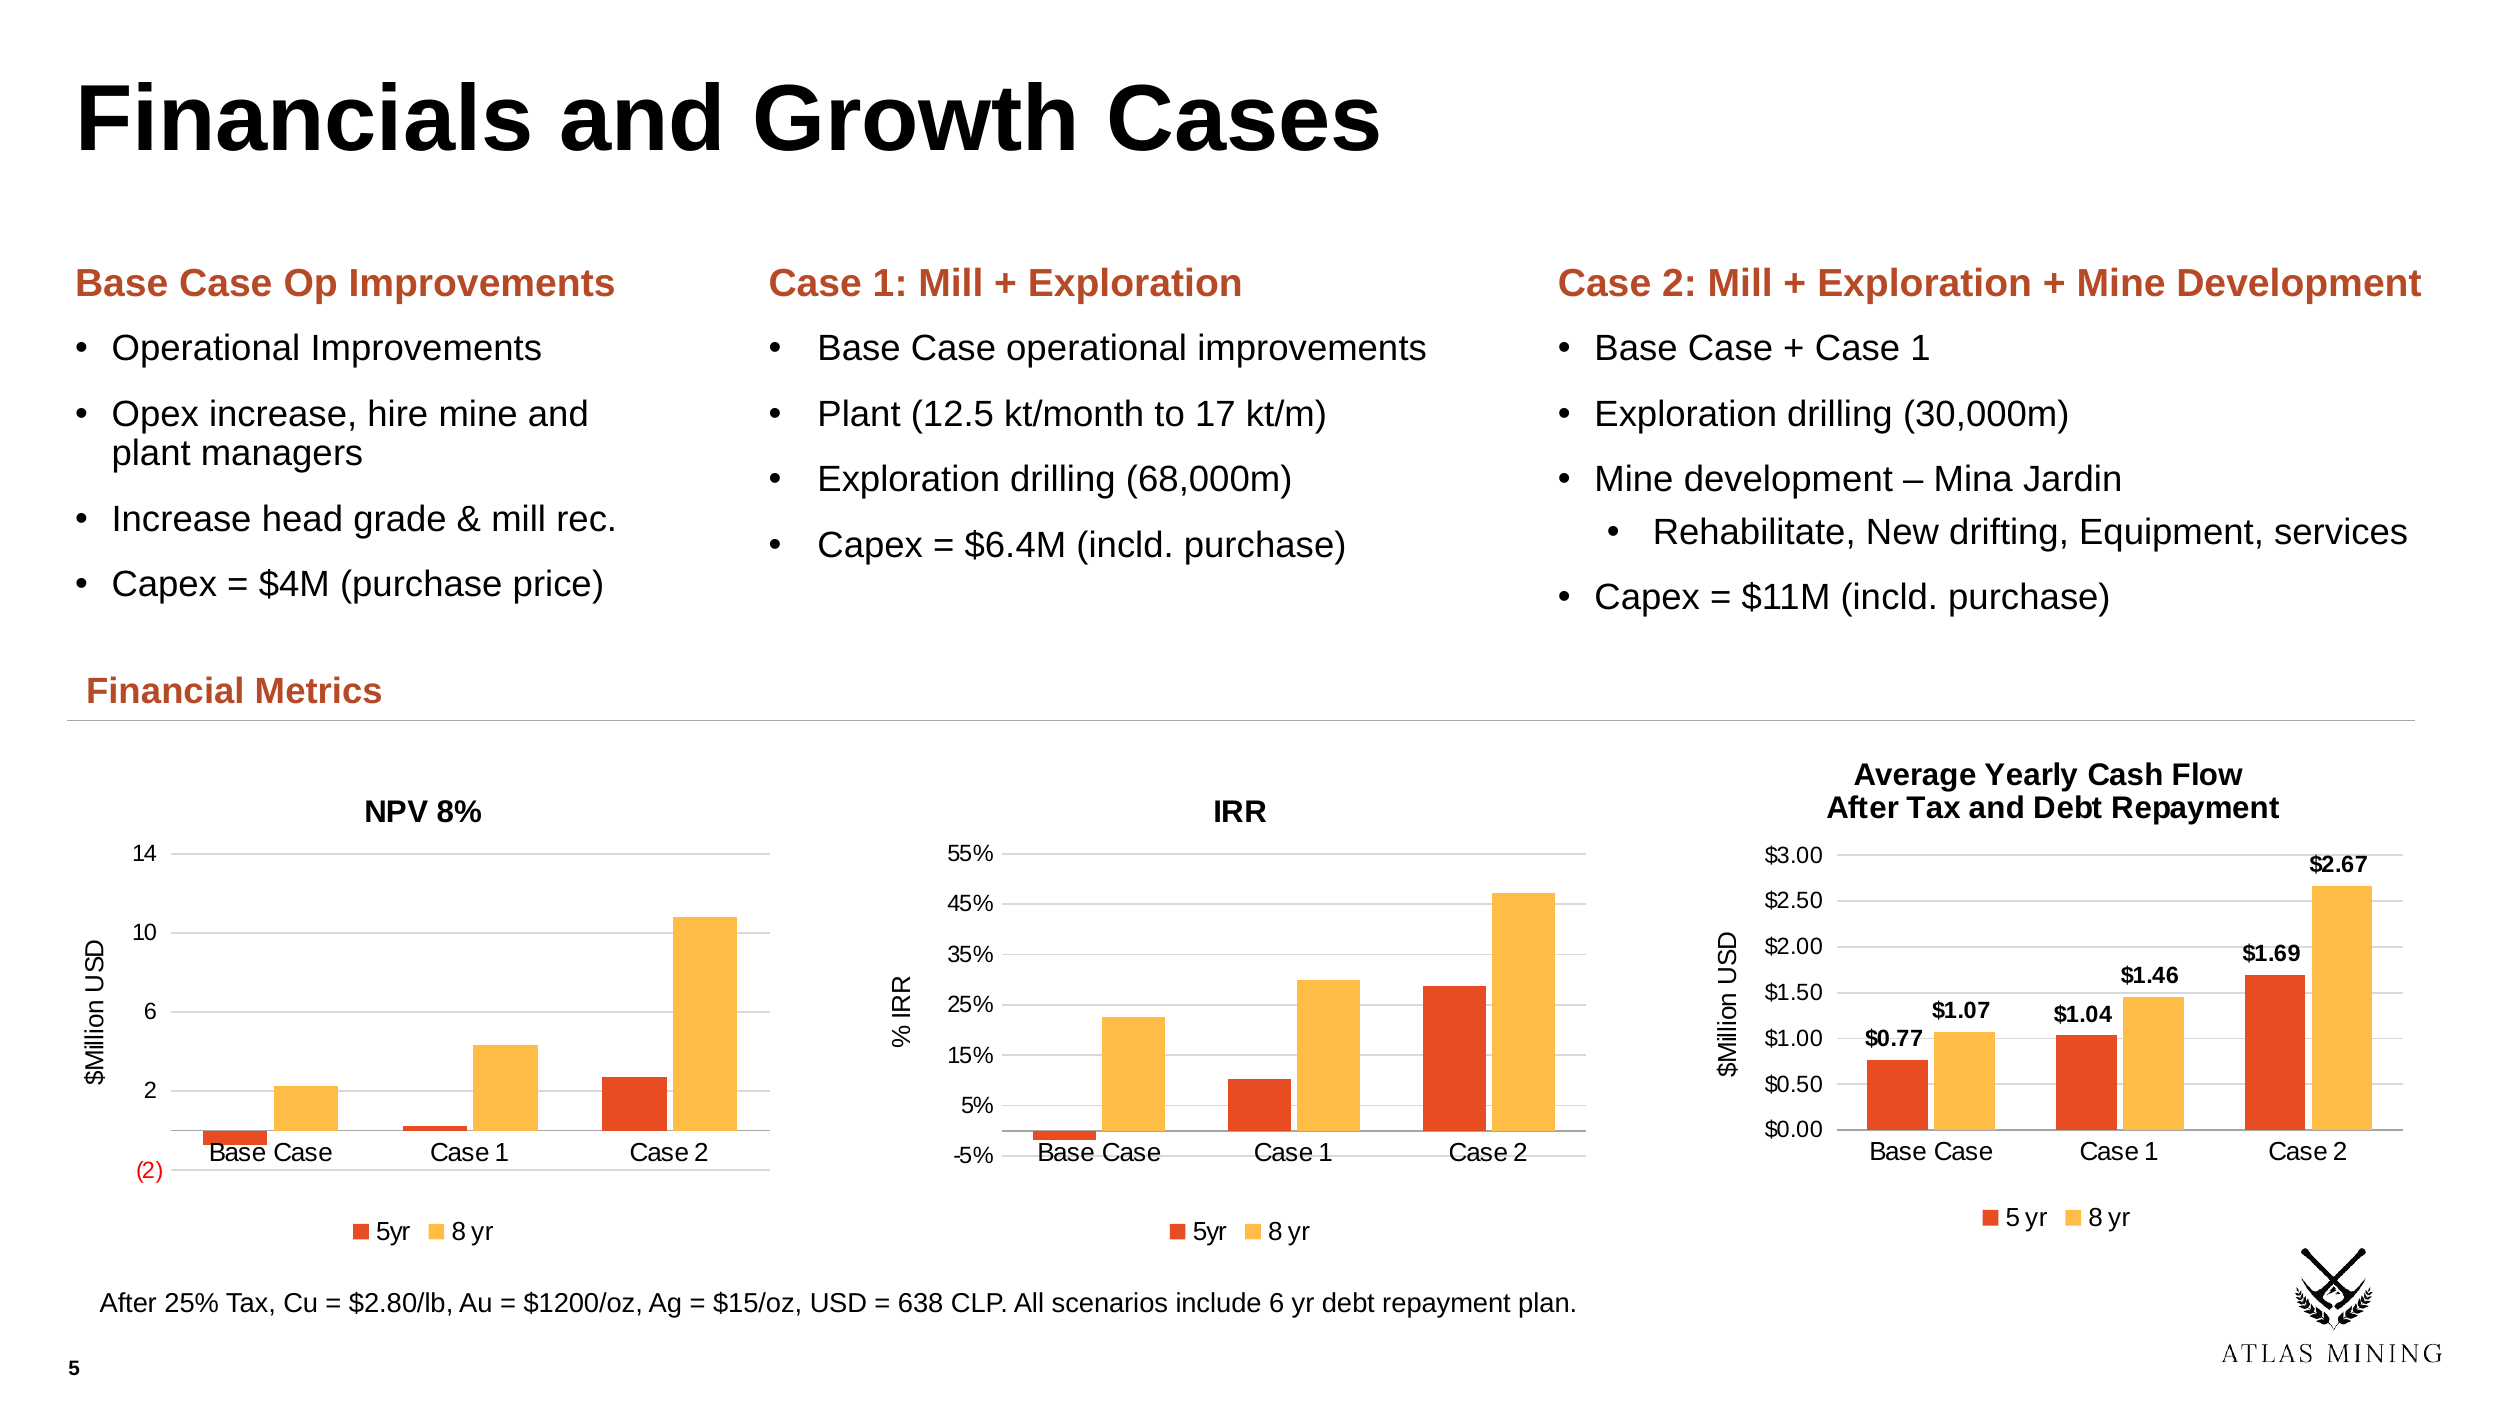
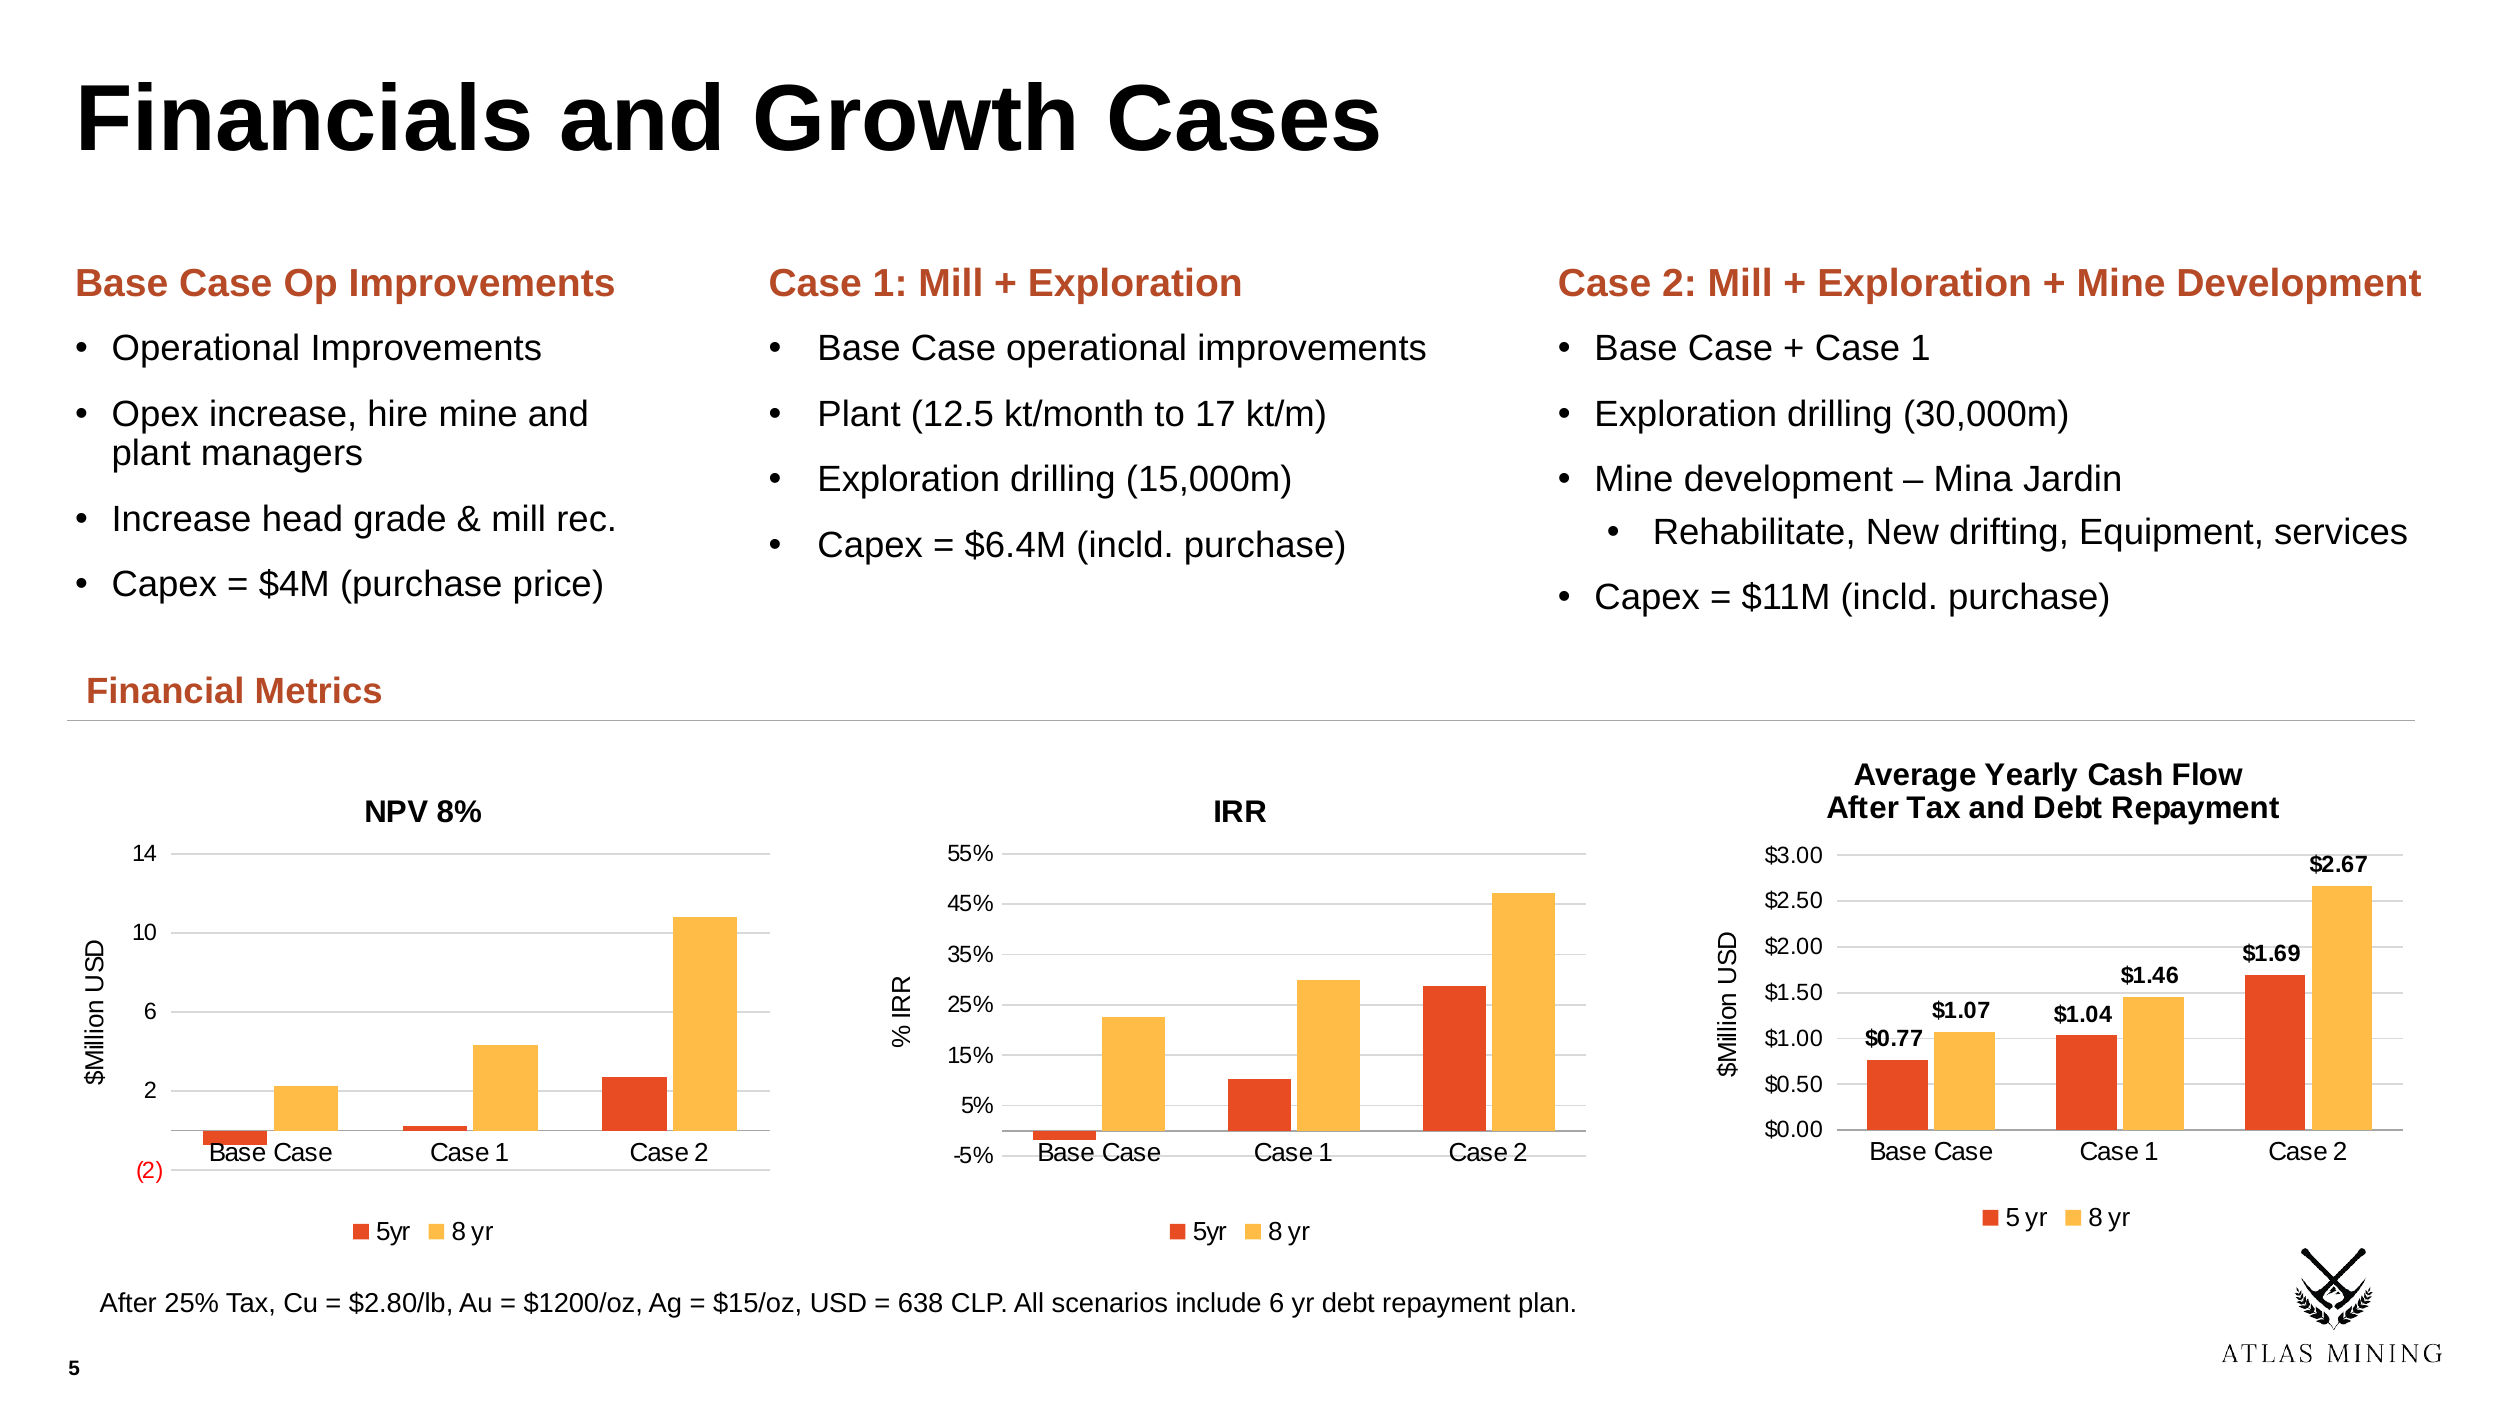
68,000m: 68,000m -> 15,000m (1209, 480)
